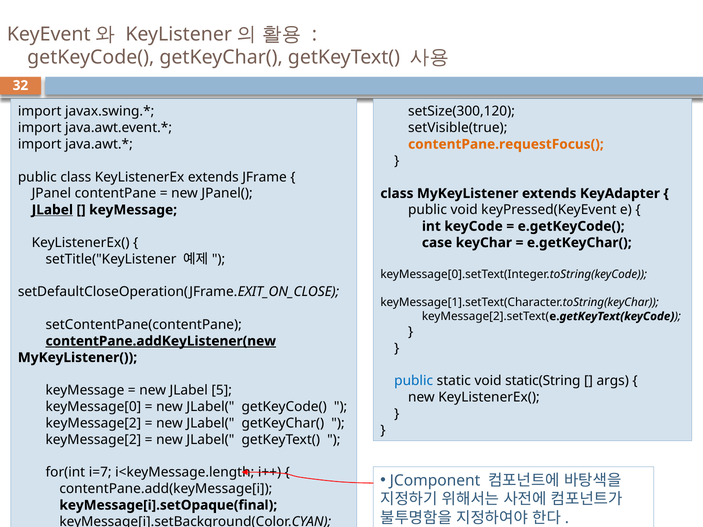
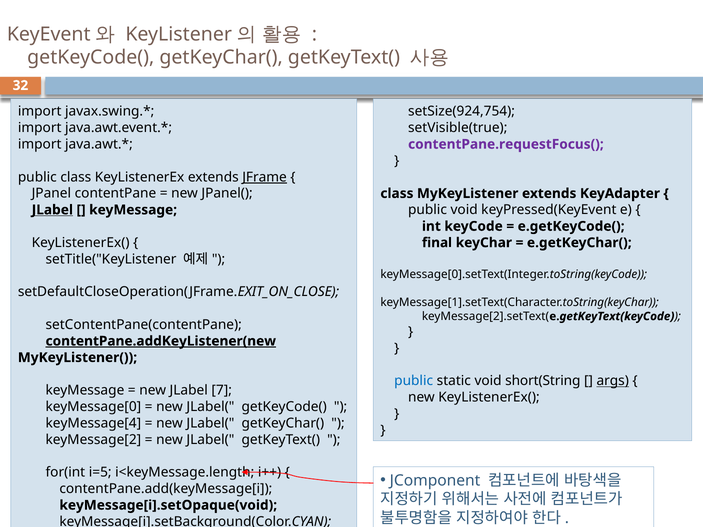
setSize(300,120: setSize(300,120 -> setSize(924,754 (462, 111)
contentPane.requestFocus( colour: orange -> purple (506, 144)
JFrame underline: none -> present (265, 177)
case: case -> final (437, 243)
static(String: static(String -> short(String (543, 381)
args underline: none -> present (613, 381)
5: 5 -> 7 (222, 390)
keyMessage[2: keyMessage[2 -> keyMessage[4 (93, 423)
i=7: i=7 -> i=5 (100, 473)
keyMessage[i].setOpaque(final: keyMessage[i].setOpaque(final -> keyMessage[i].setOpaque(void (168, 505)
